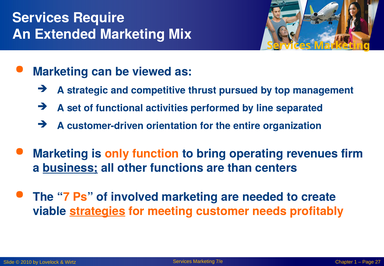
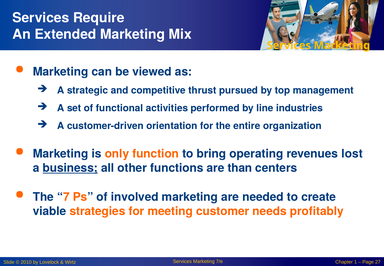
separated: separated -> industries (299, 108)
firm: firm -> lost (352, 154)
strategies underline: present -> none (97, 211)
